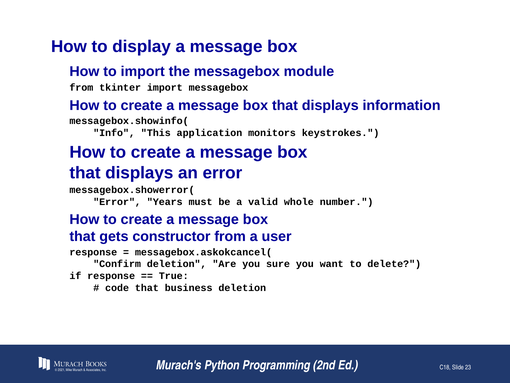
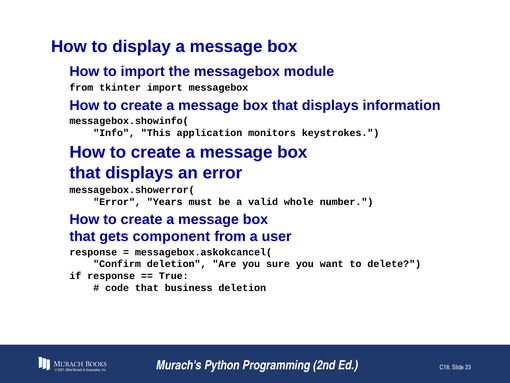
constructor: constructor -> component (171, 236)
